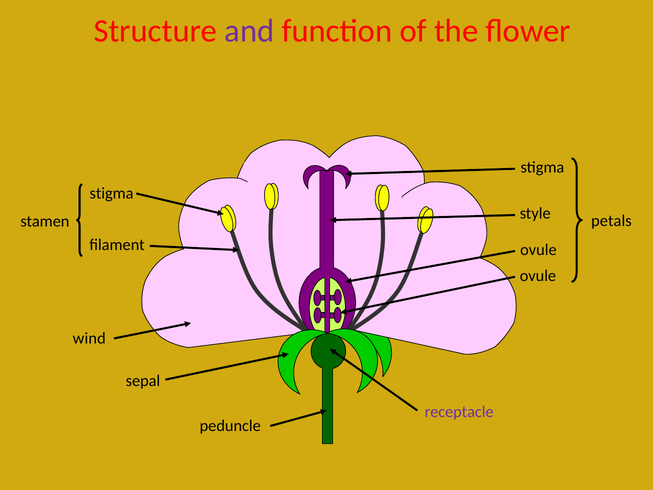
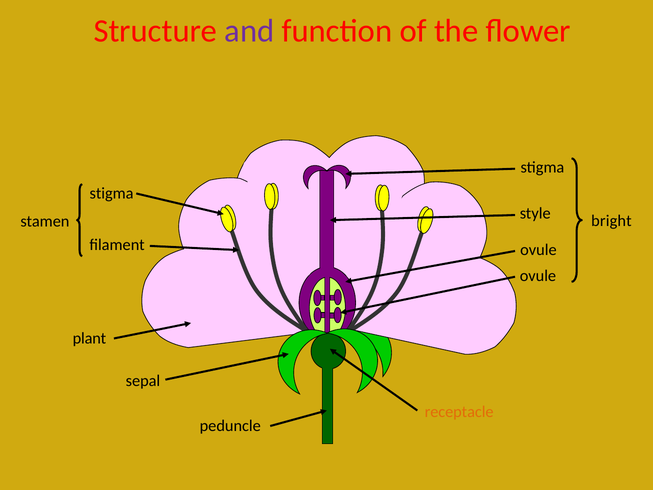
petals: petals -> bright (611, 221)
wind: wind -> plant (89, 338)
receptacle colour: purple -> orange (459, 412)
